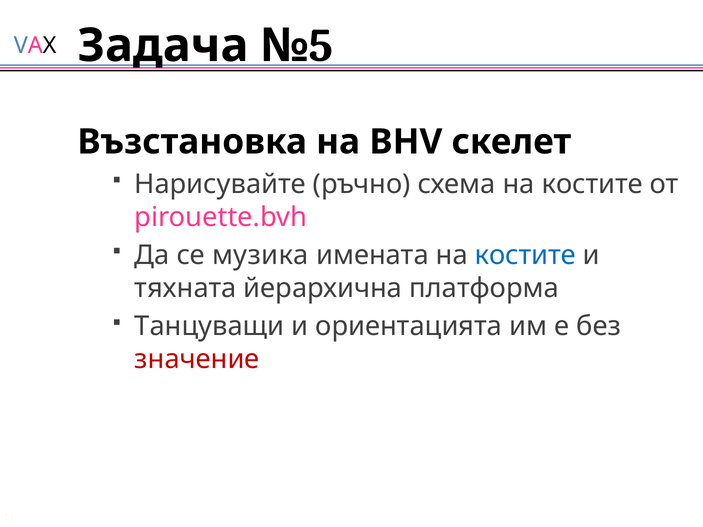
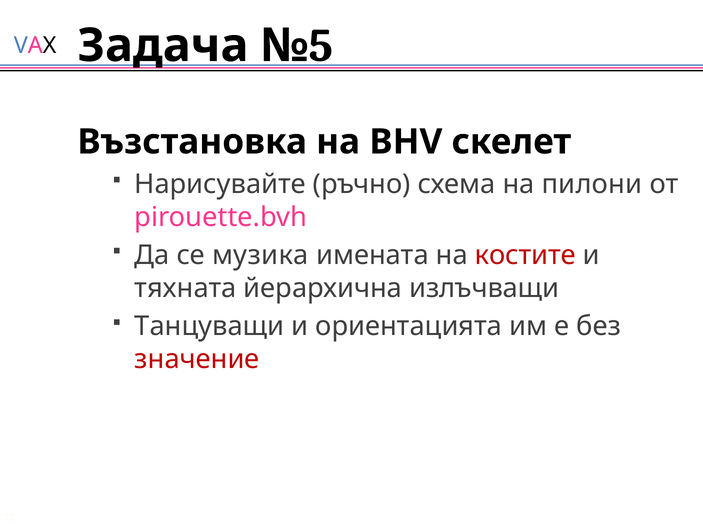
схема на костите: костите -> пилони (592, 184)
костите colour: blue -> red (525, 255)
платформа: платформа -> излъчващи (484, 288)
